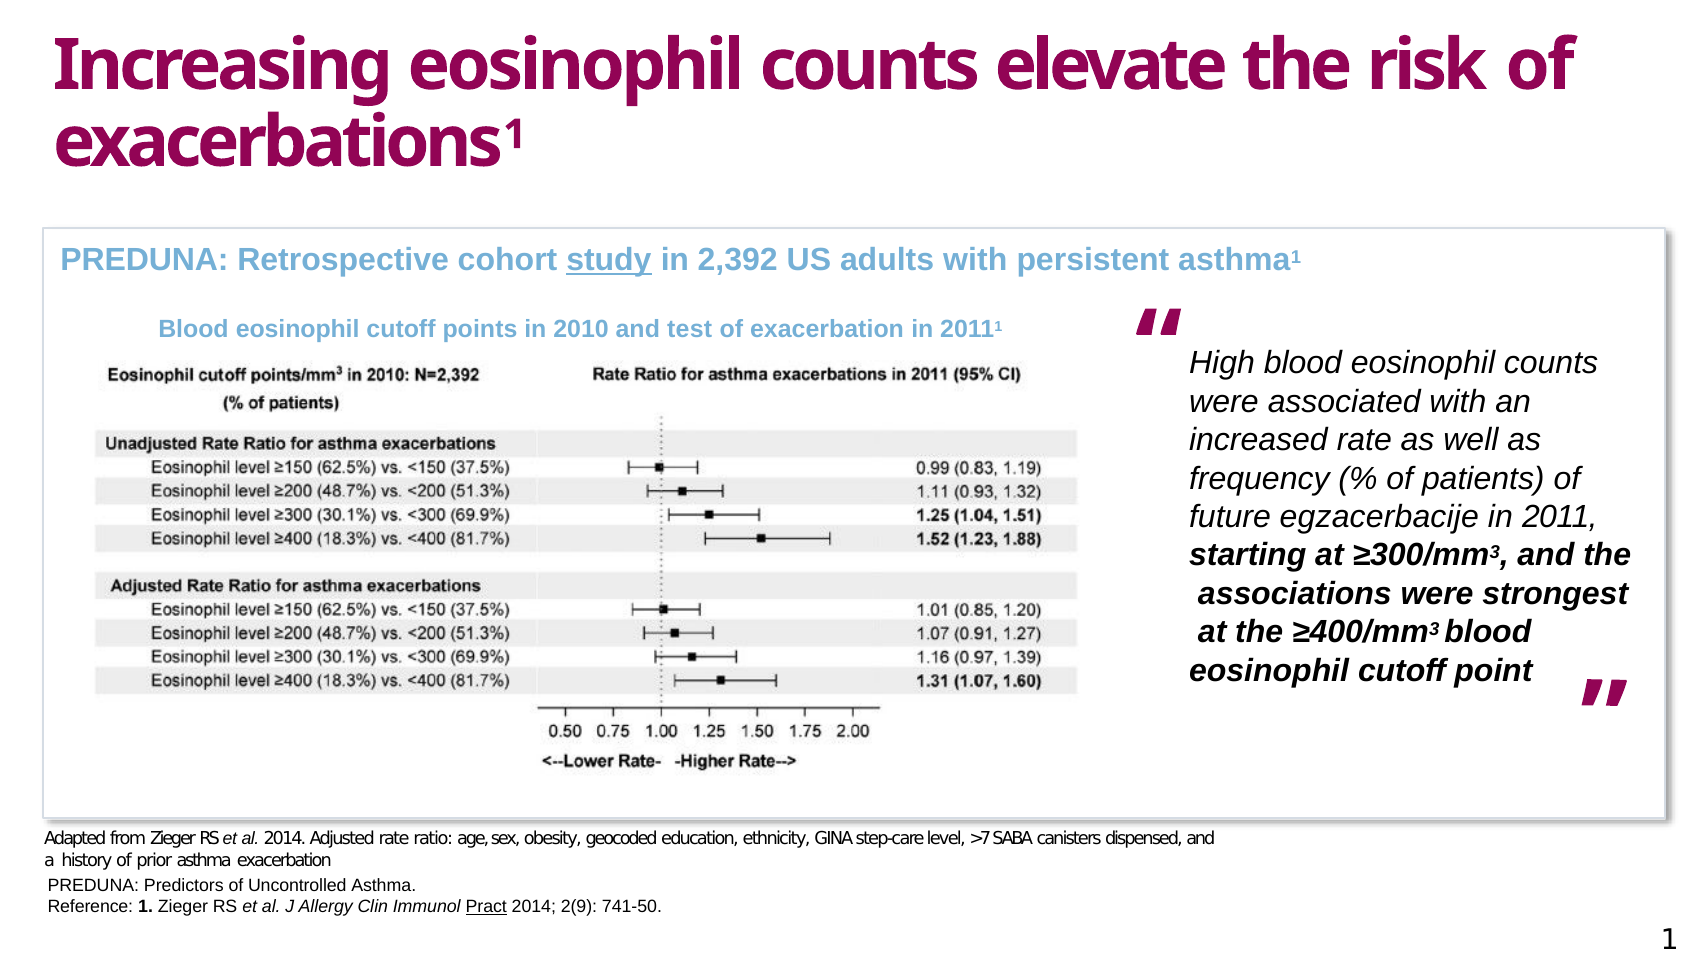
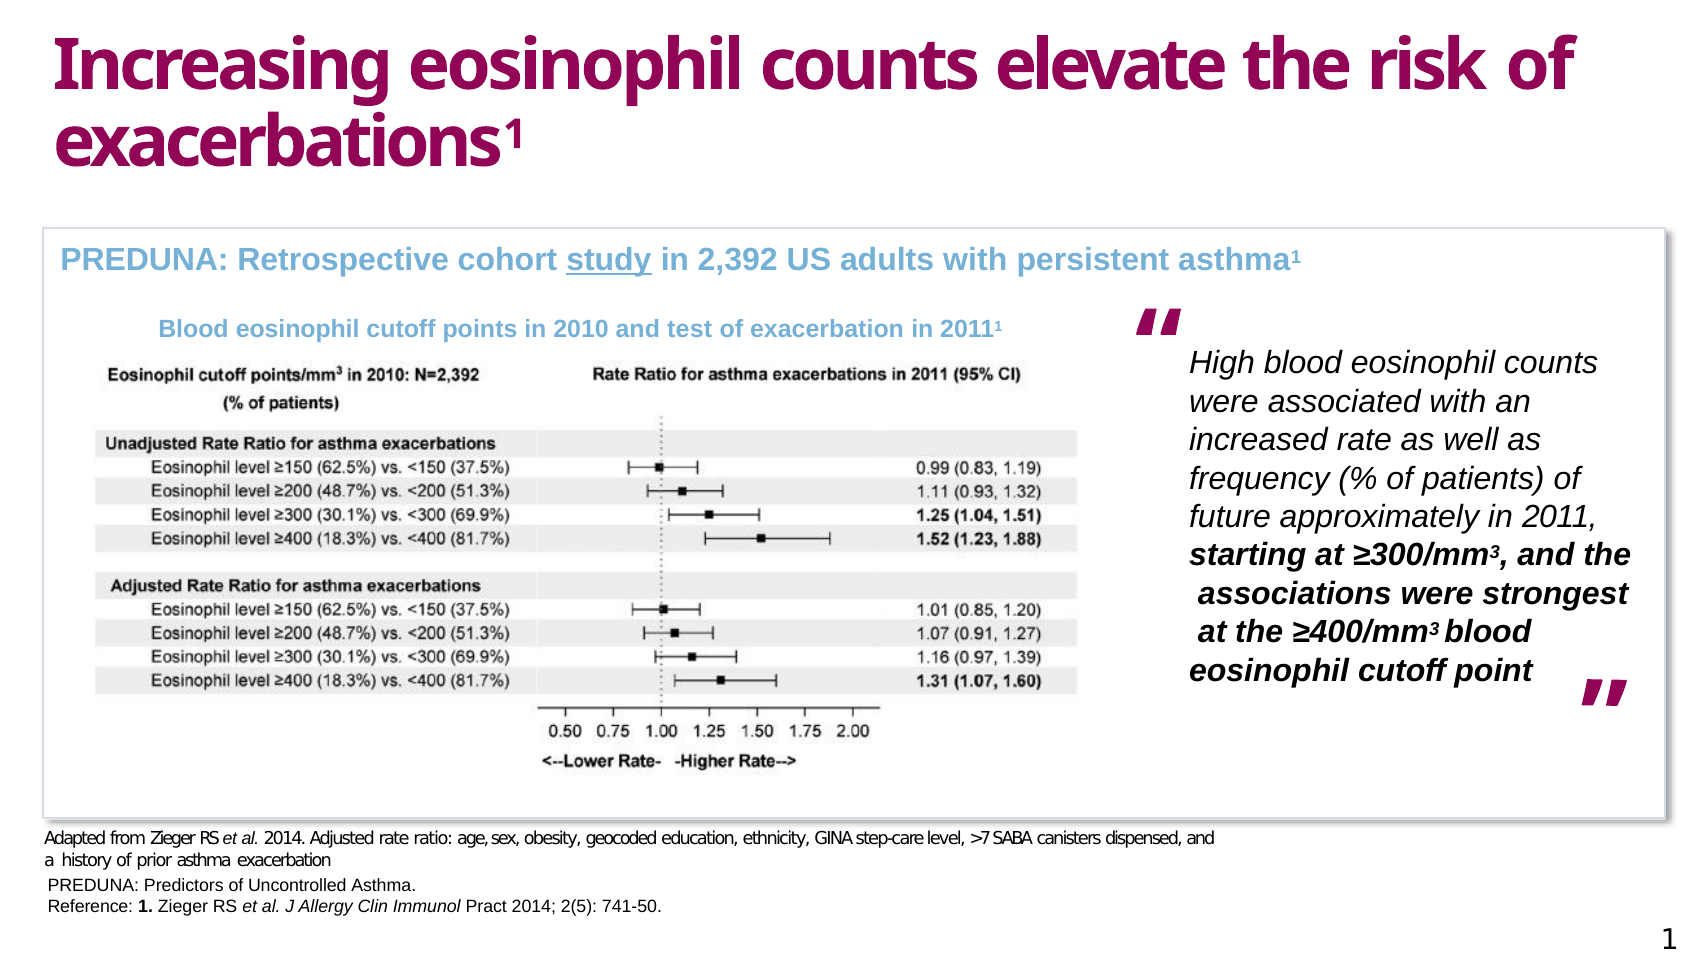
egzacerbacije: egzacerbacije -> approximately (1379, 517)
Pract underline: present -> none (486, 906)
2(9: 2(9 -> 2(5 (579, 906)
